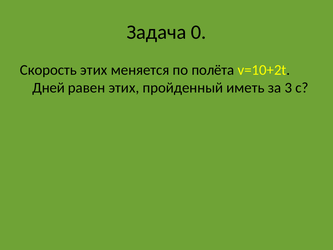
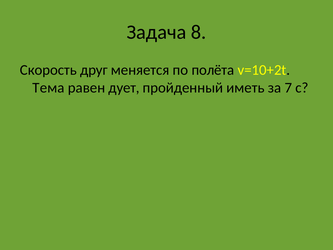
0: 0 -> 8 (199, 32)
Скорость этих: этих -> друг (94, 70)
Дней: Дней -> Тема (48, 88)
равен этих: этих -> дует (124, 88)
3: 3 -> 7 (288, 88)
